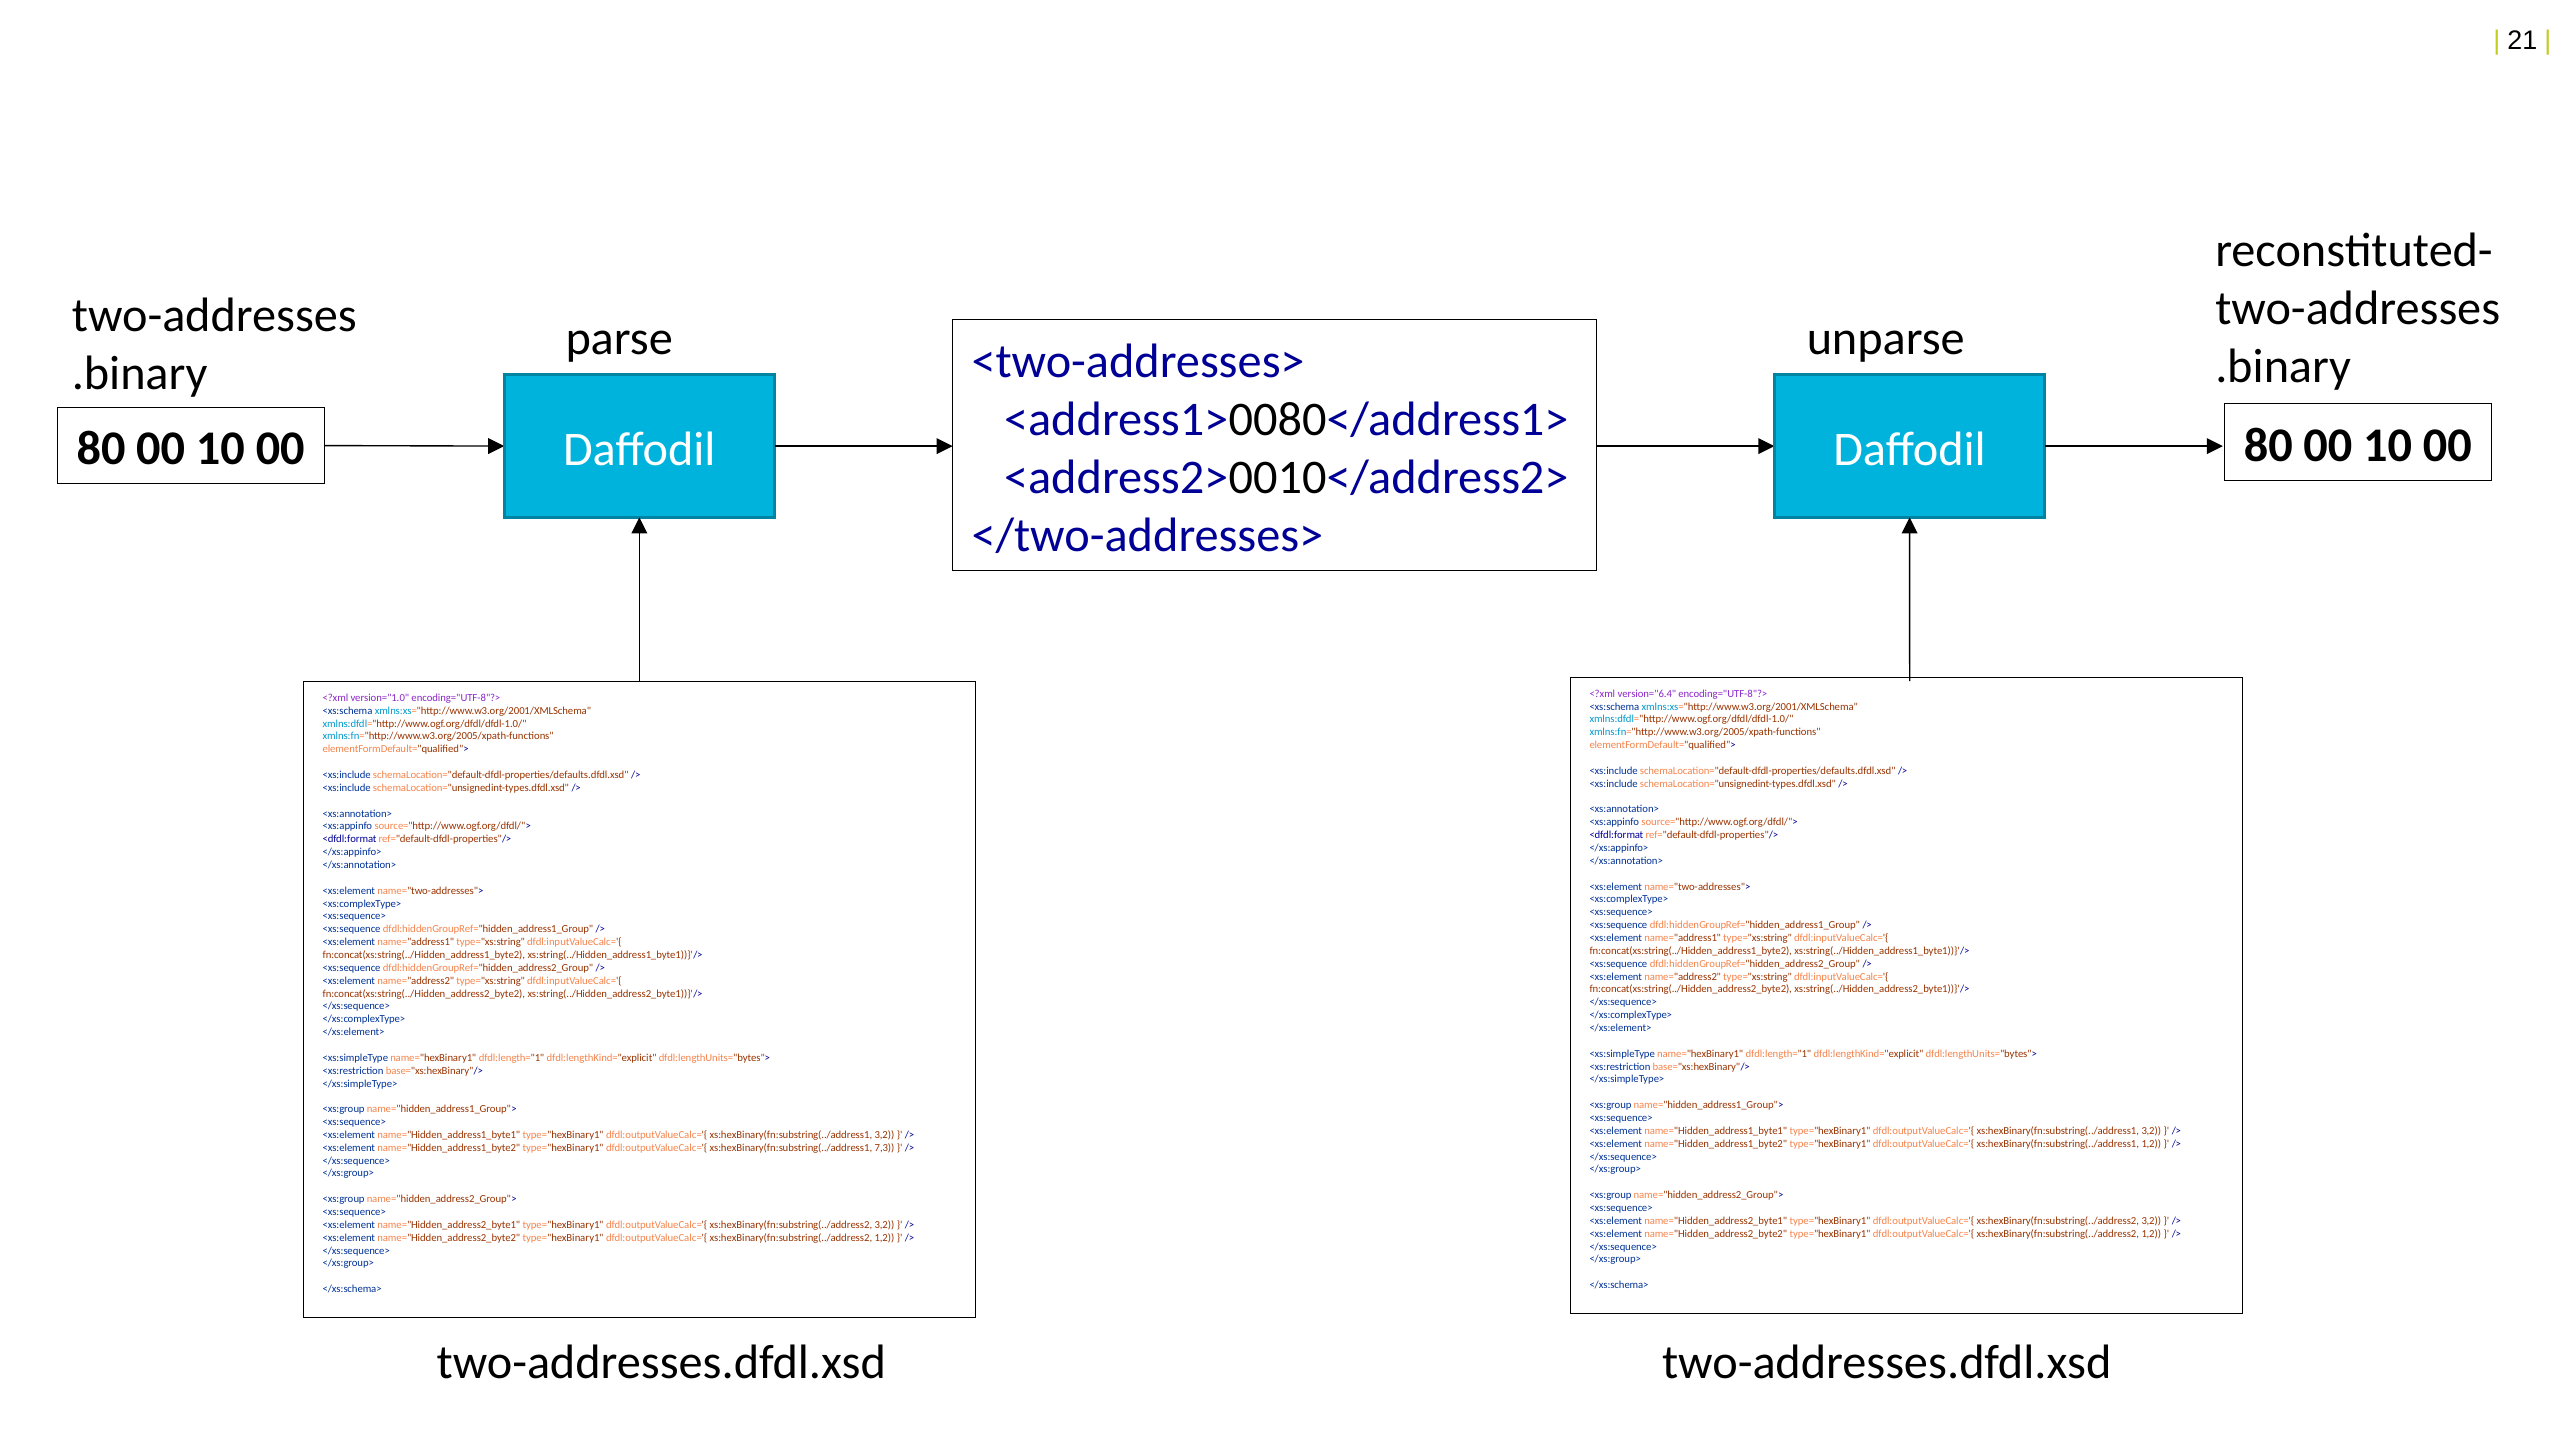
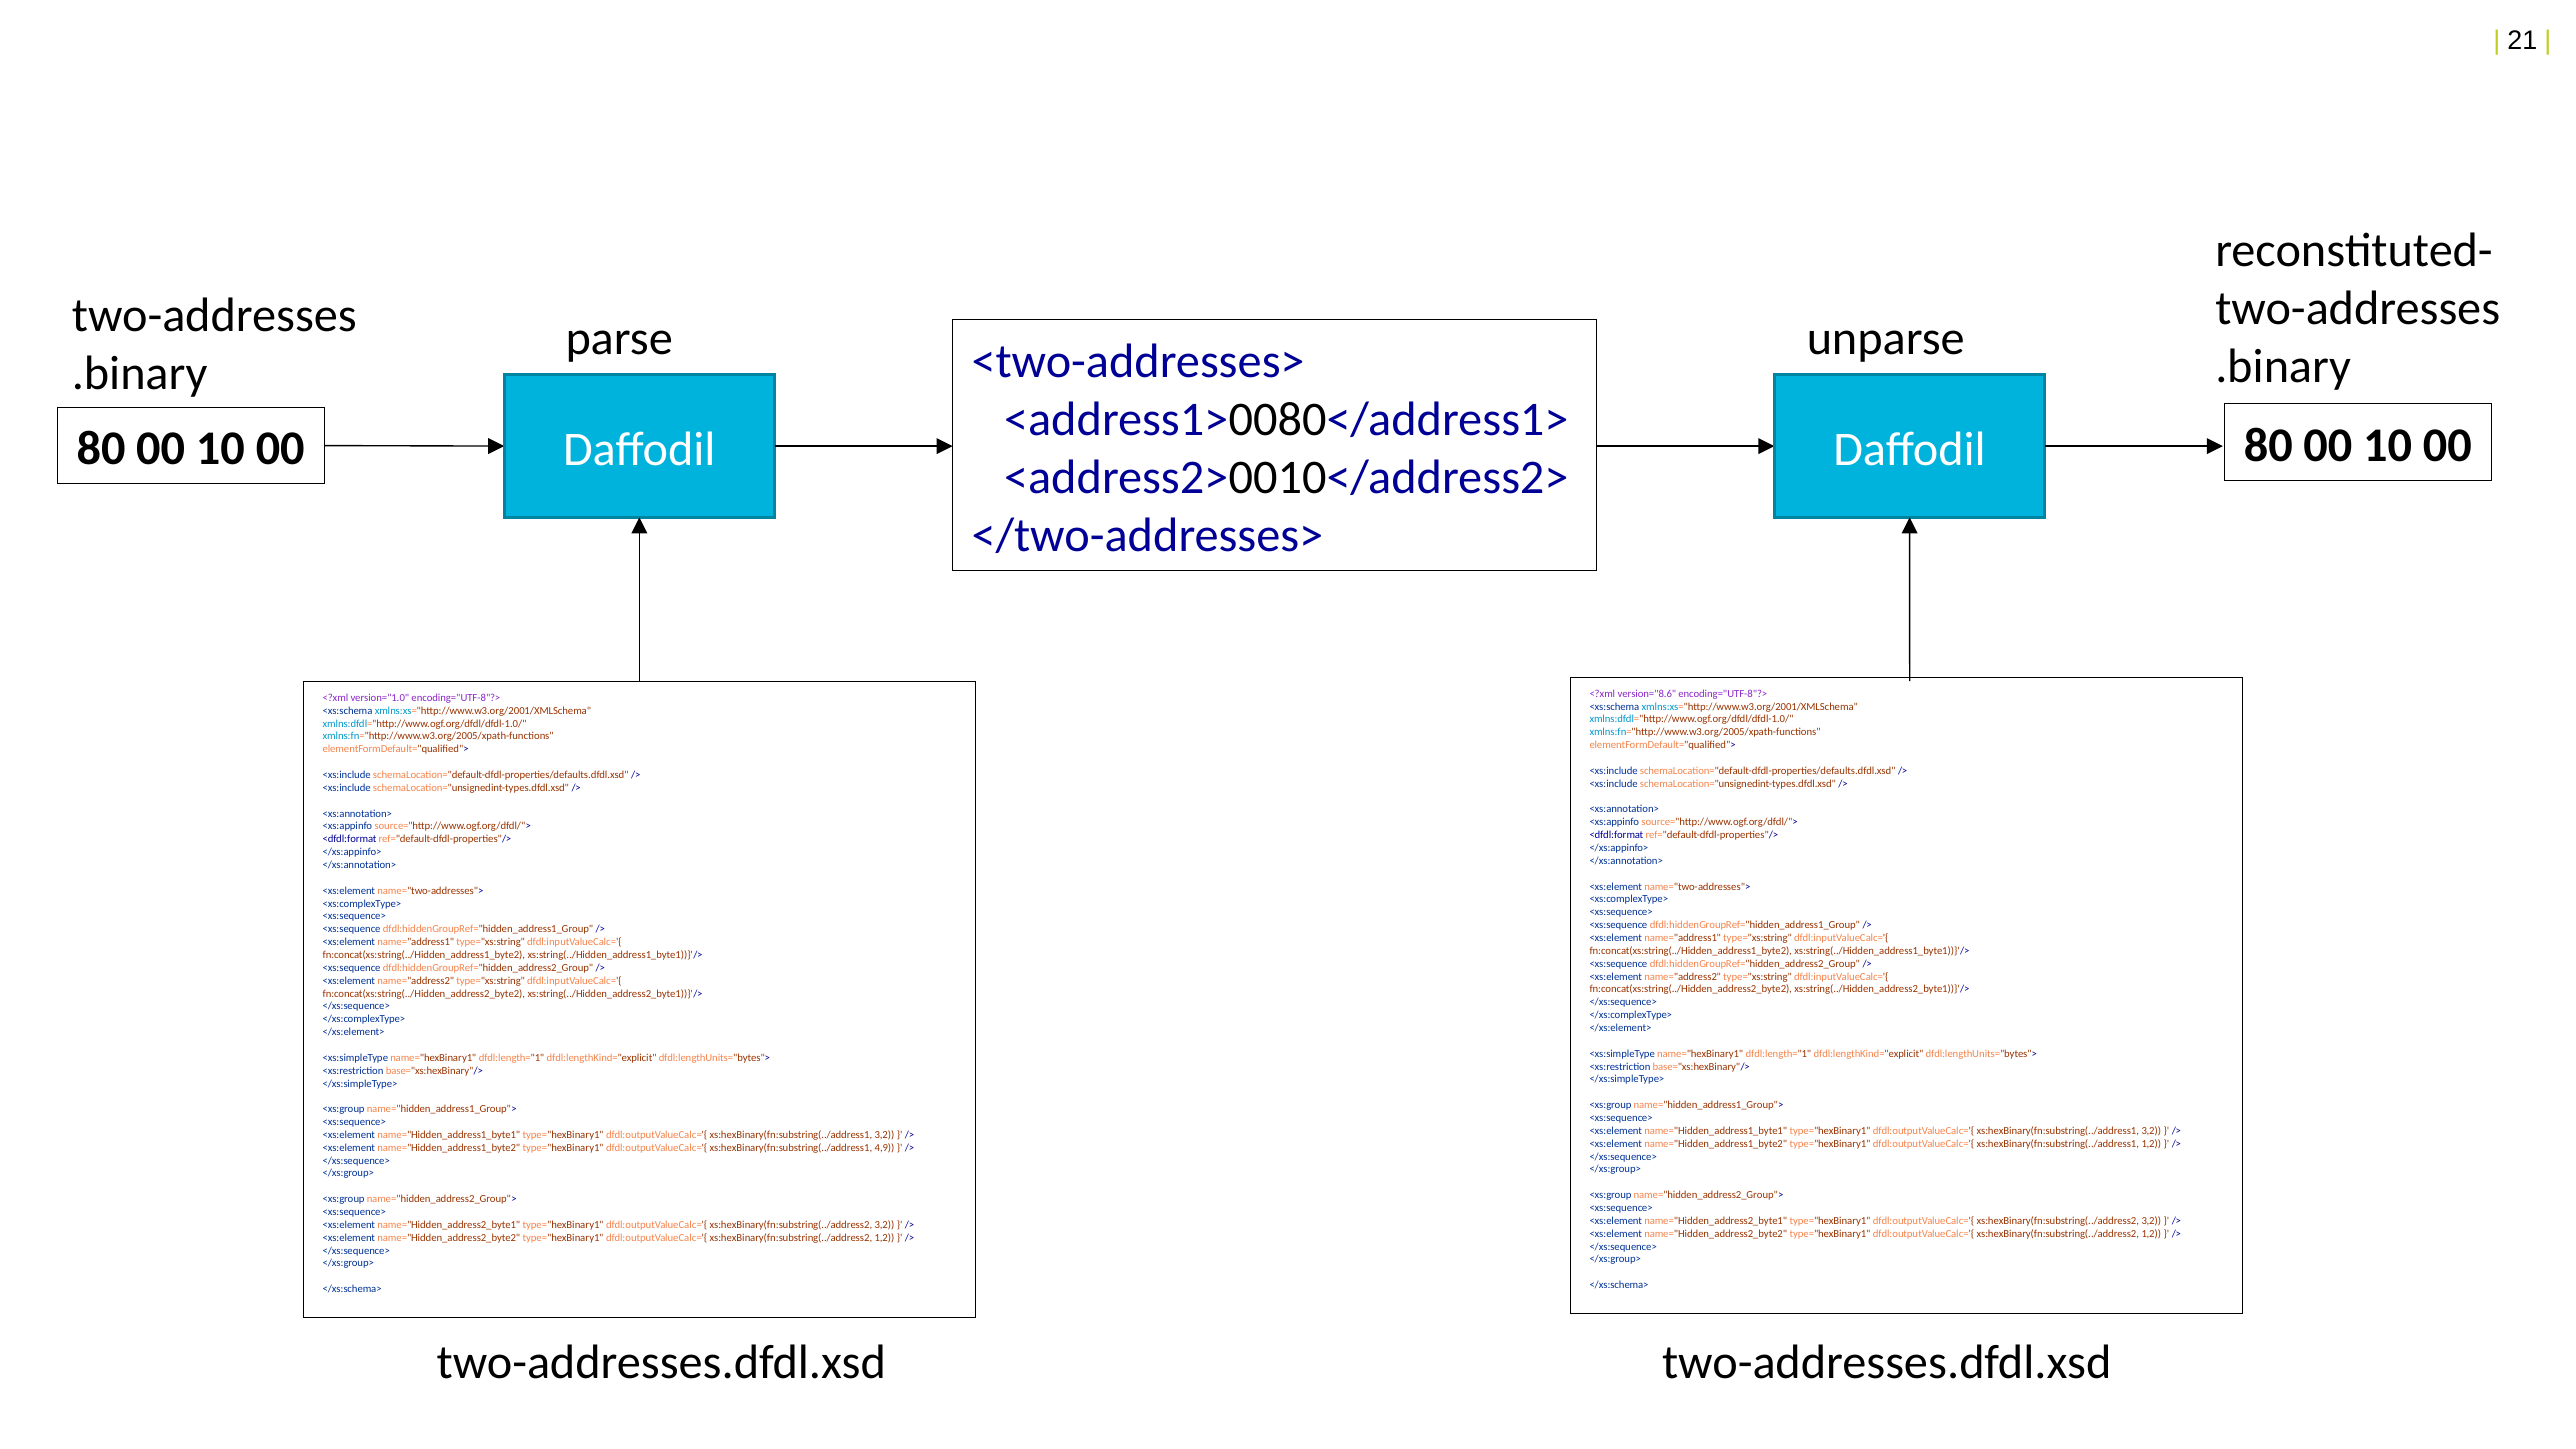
version="6.4: version="6.4 -> version="8.6 (1647, 694)
7,3: 7,3 -> 4,9 (885, 1148)
